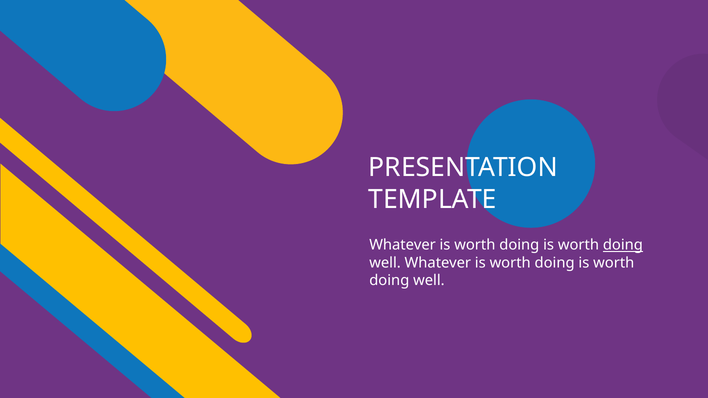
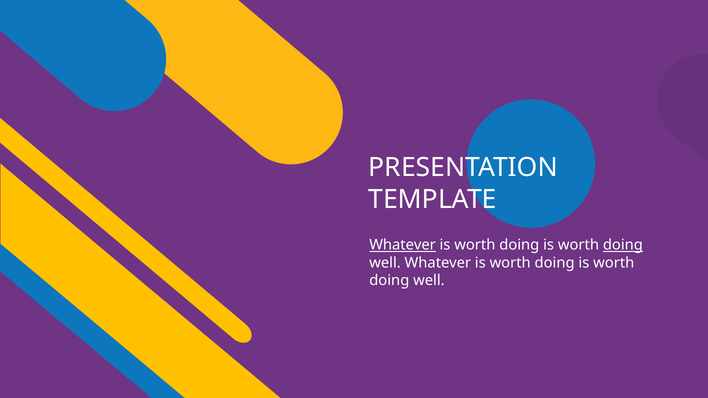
Whatever underline: none -> present (403, 245)
